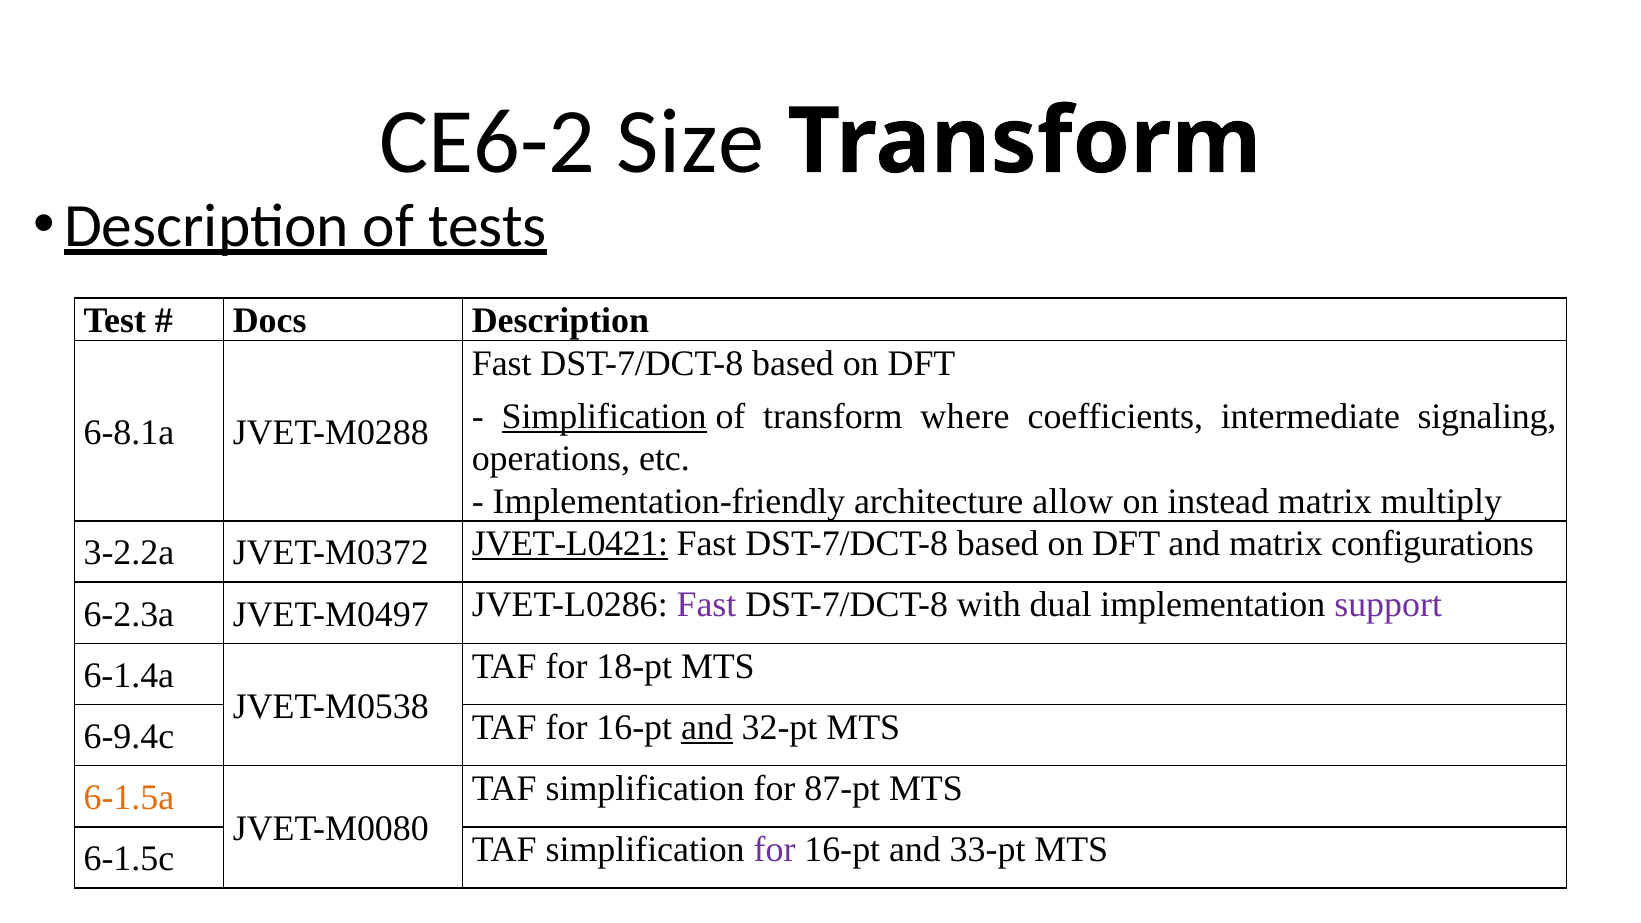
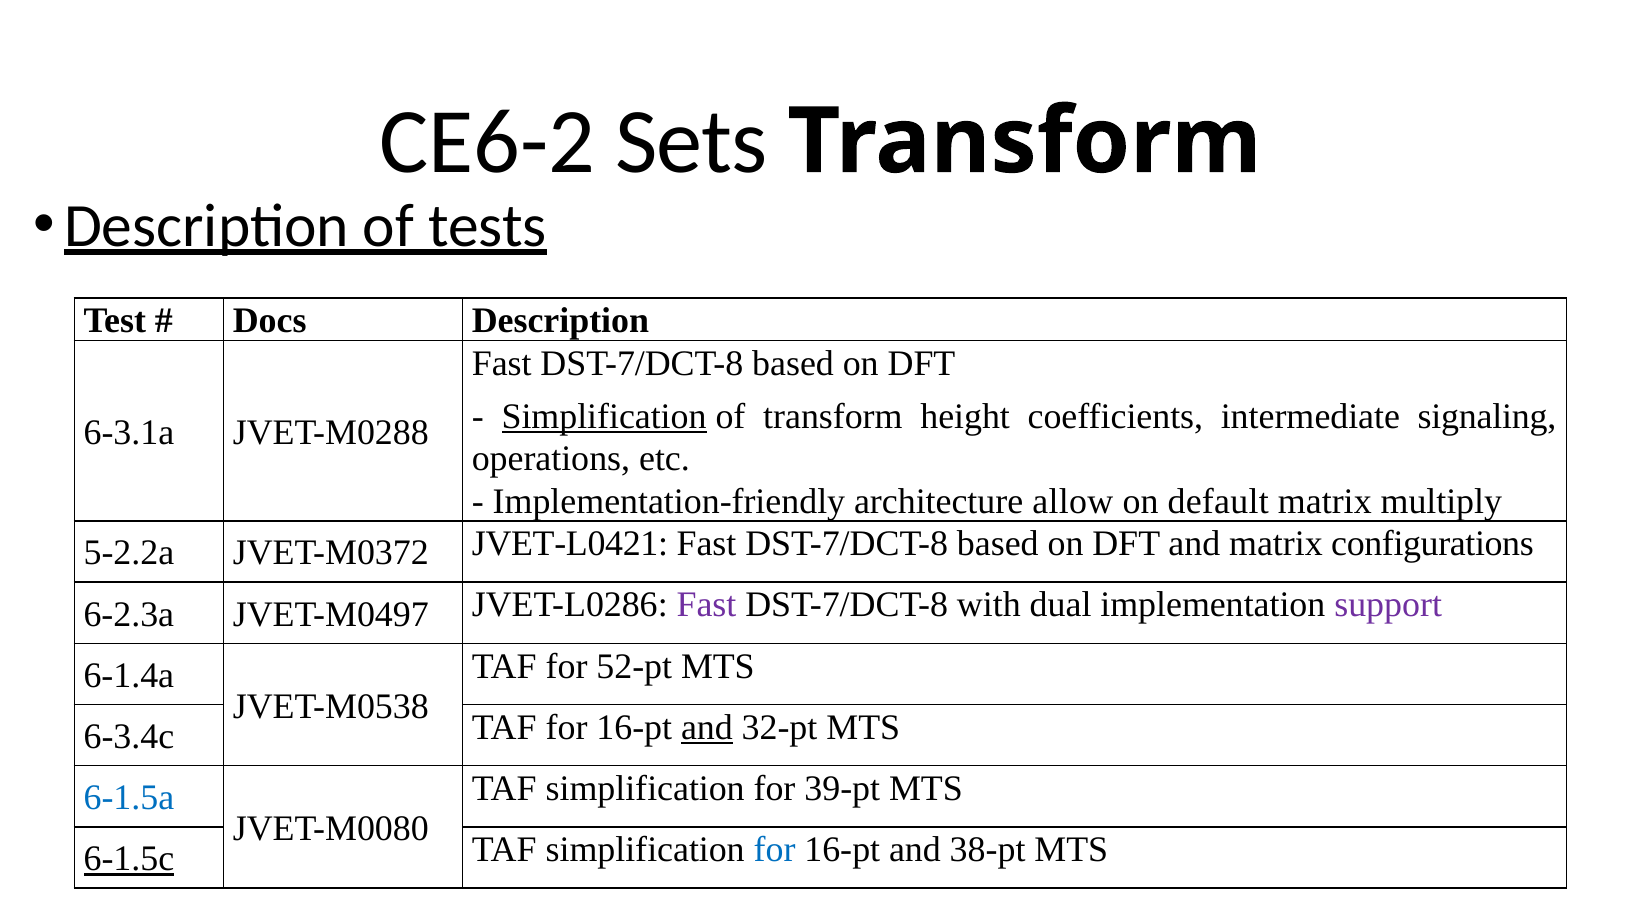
Size: Size -> Sets (691, 142)
where: where -> height (965, 416)
6-8.1a: 6-8.1a -> 6-3.1a (129, 432)
instead: instead -> default (1218, 501)
3-2.2a: 3-2.2a -> 5-2.2a (129, 553)
JVET-L0421 underline: present -> none (570, 544)
18-pt: 18-pt -> 52-pt (634, 666)
6-9.4c: 6-9.4c -> 6-3.4c (129, 737)
87-pt: 87-pt -> 39-pt (842, 789)
6-1.5a colour: orange -> blue (129, 798)
6-1.5c underline: none -> present (129, 859)
for colour: purple -> blue (775, 850)
33-pt: 33-pt -> 38-pt (988, 850)
